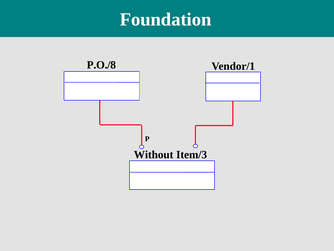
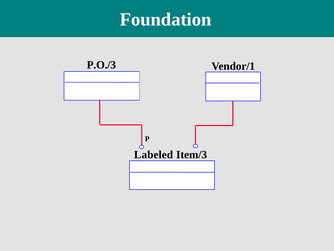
P.O./8: P.O./8 -> P.O./3 (101, 65)
Without: Without -> Labeled (154, 155)
